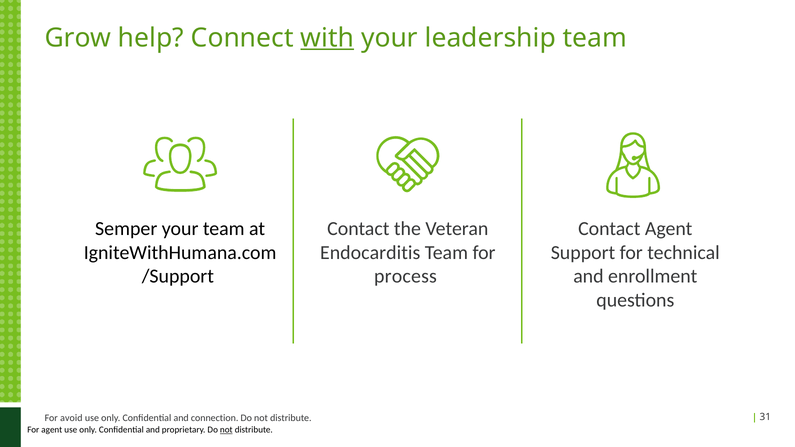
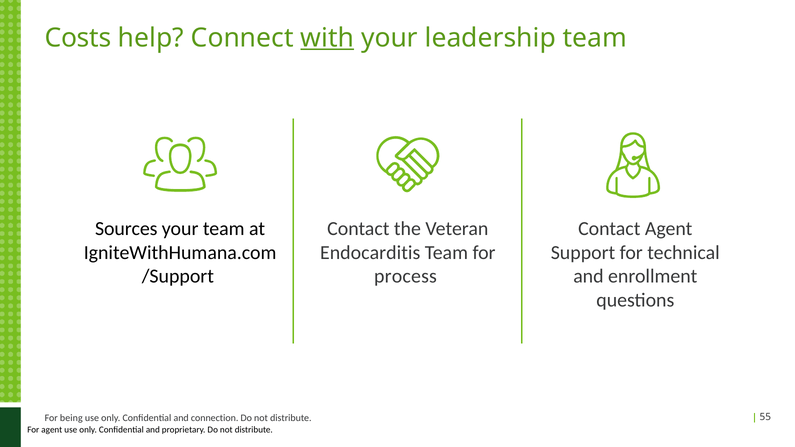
Grow: Grow -> Costs (78, 38)
Semper: Semper -> Sources (126, 229)
avoid: avoid -> being (71, 418)
31: 31 -> 55 (765, 417)
not underline: present -> none (226, 430)
